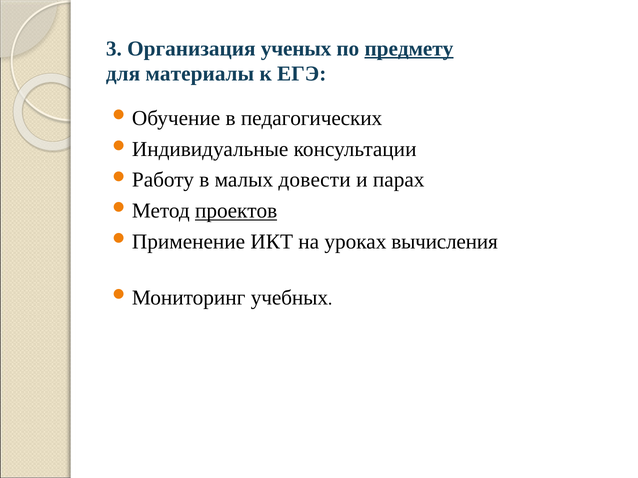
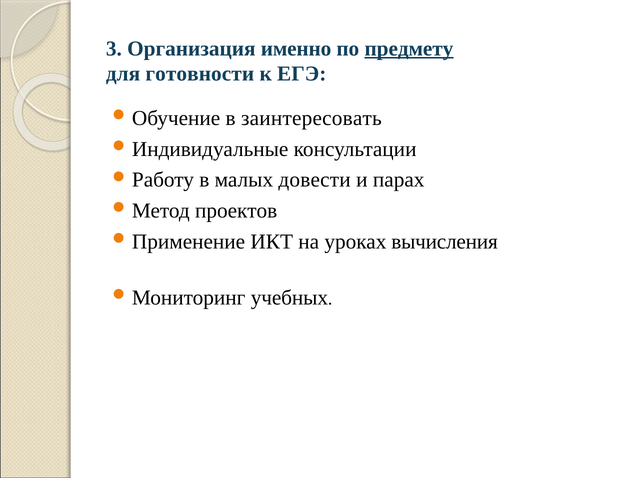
ученых: ученых -> именно (296, 49)
материалы: материалы -> готовности (200, 74)
педагогических: педагогических -> заинтересовать (311, 118)
проектов underline: present -> none (236, 211)
